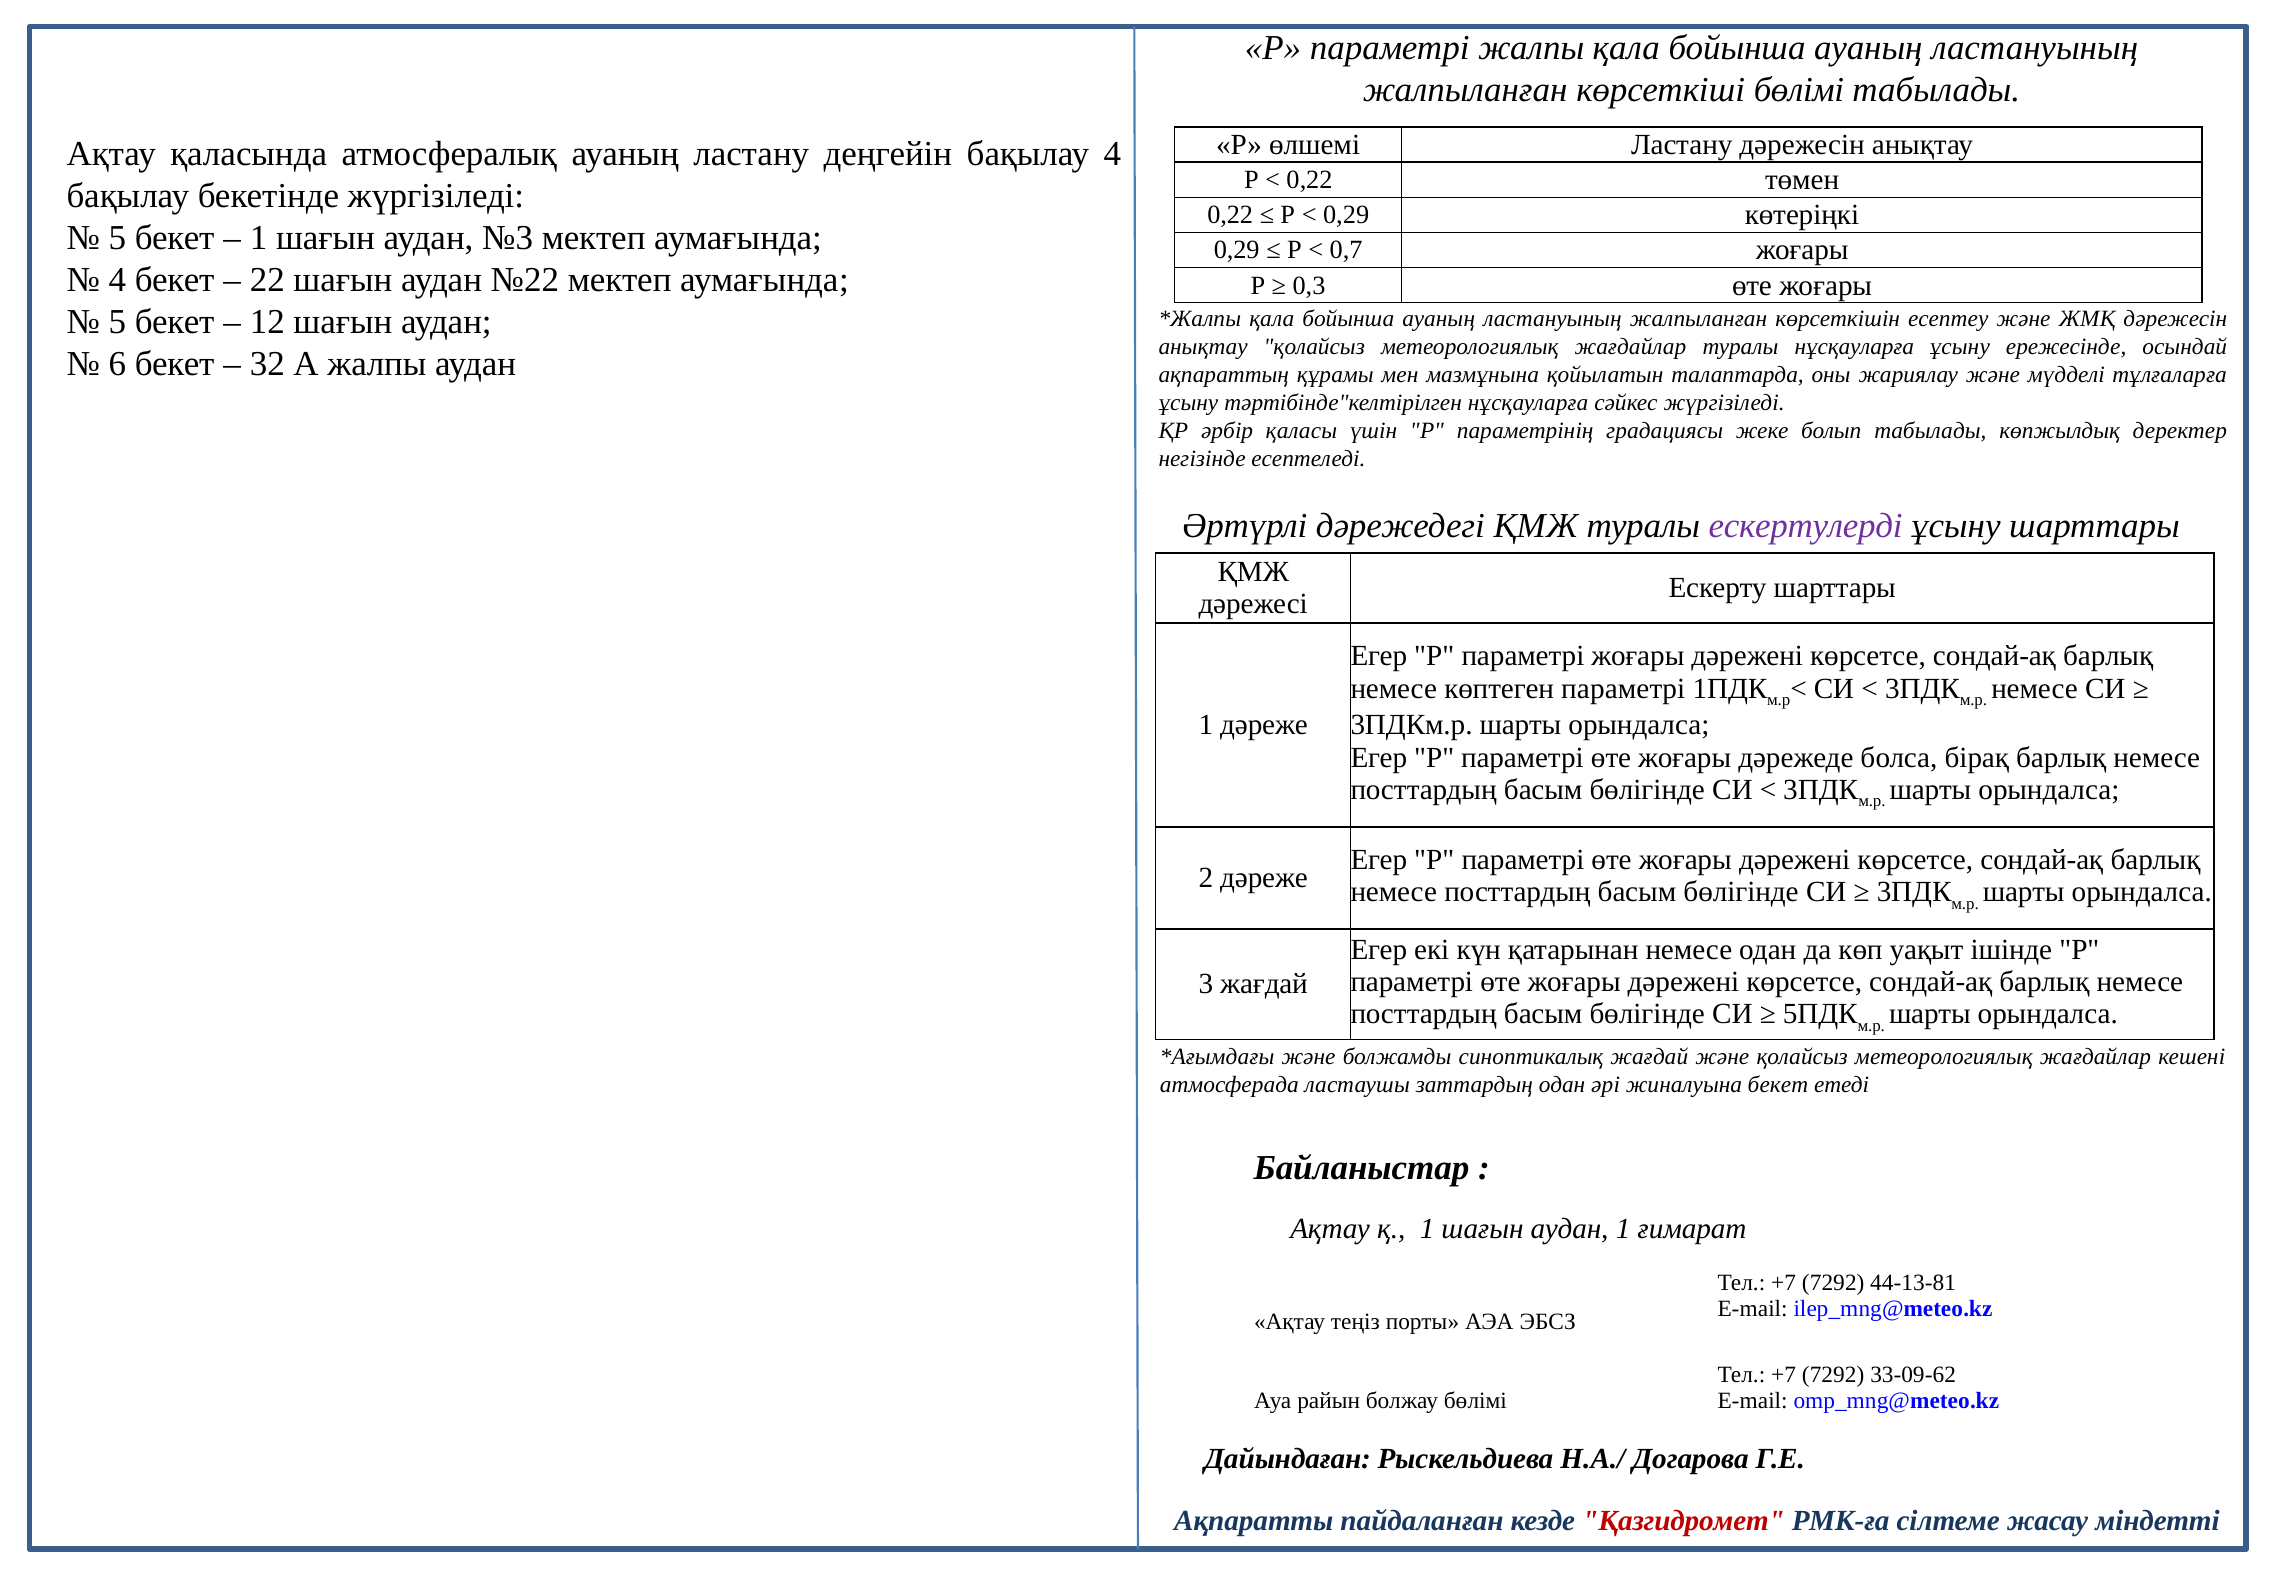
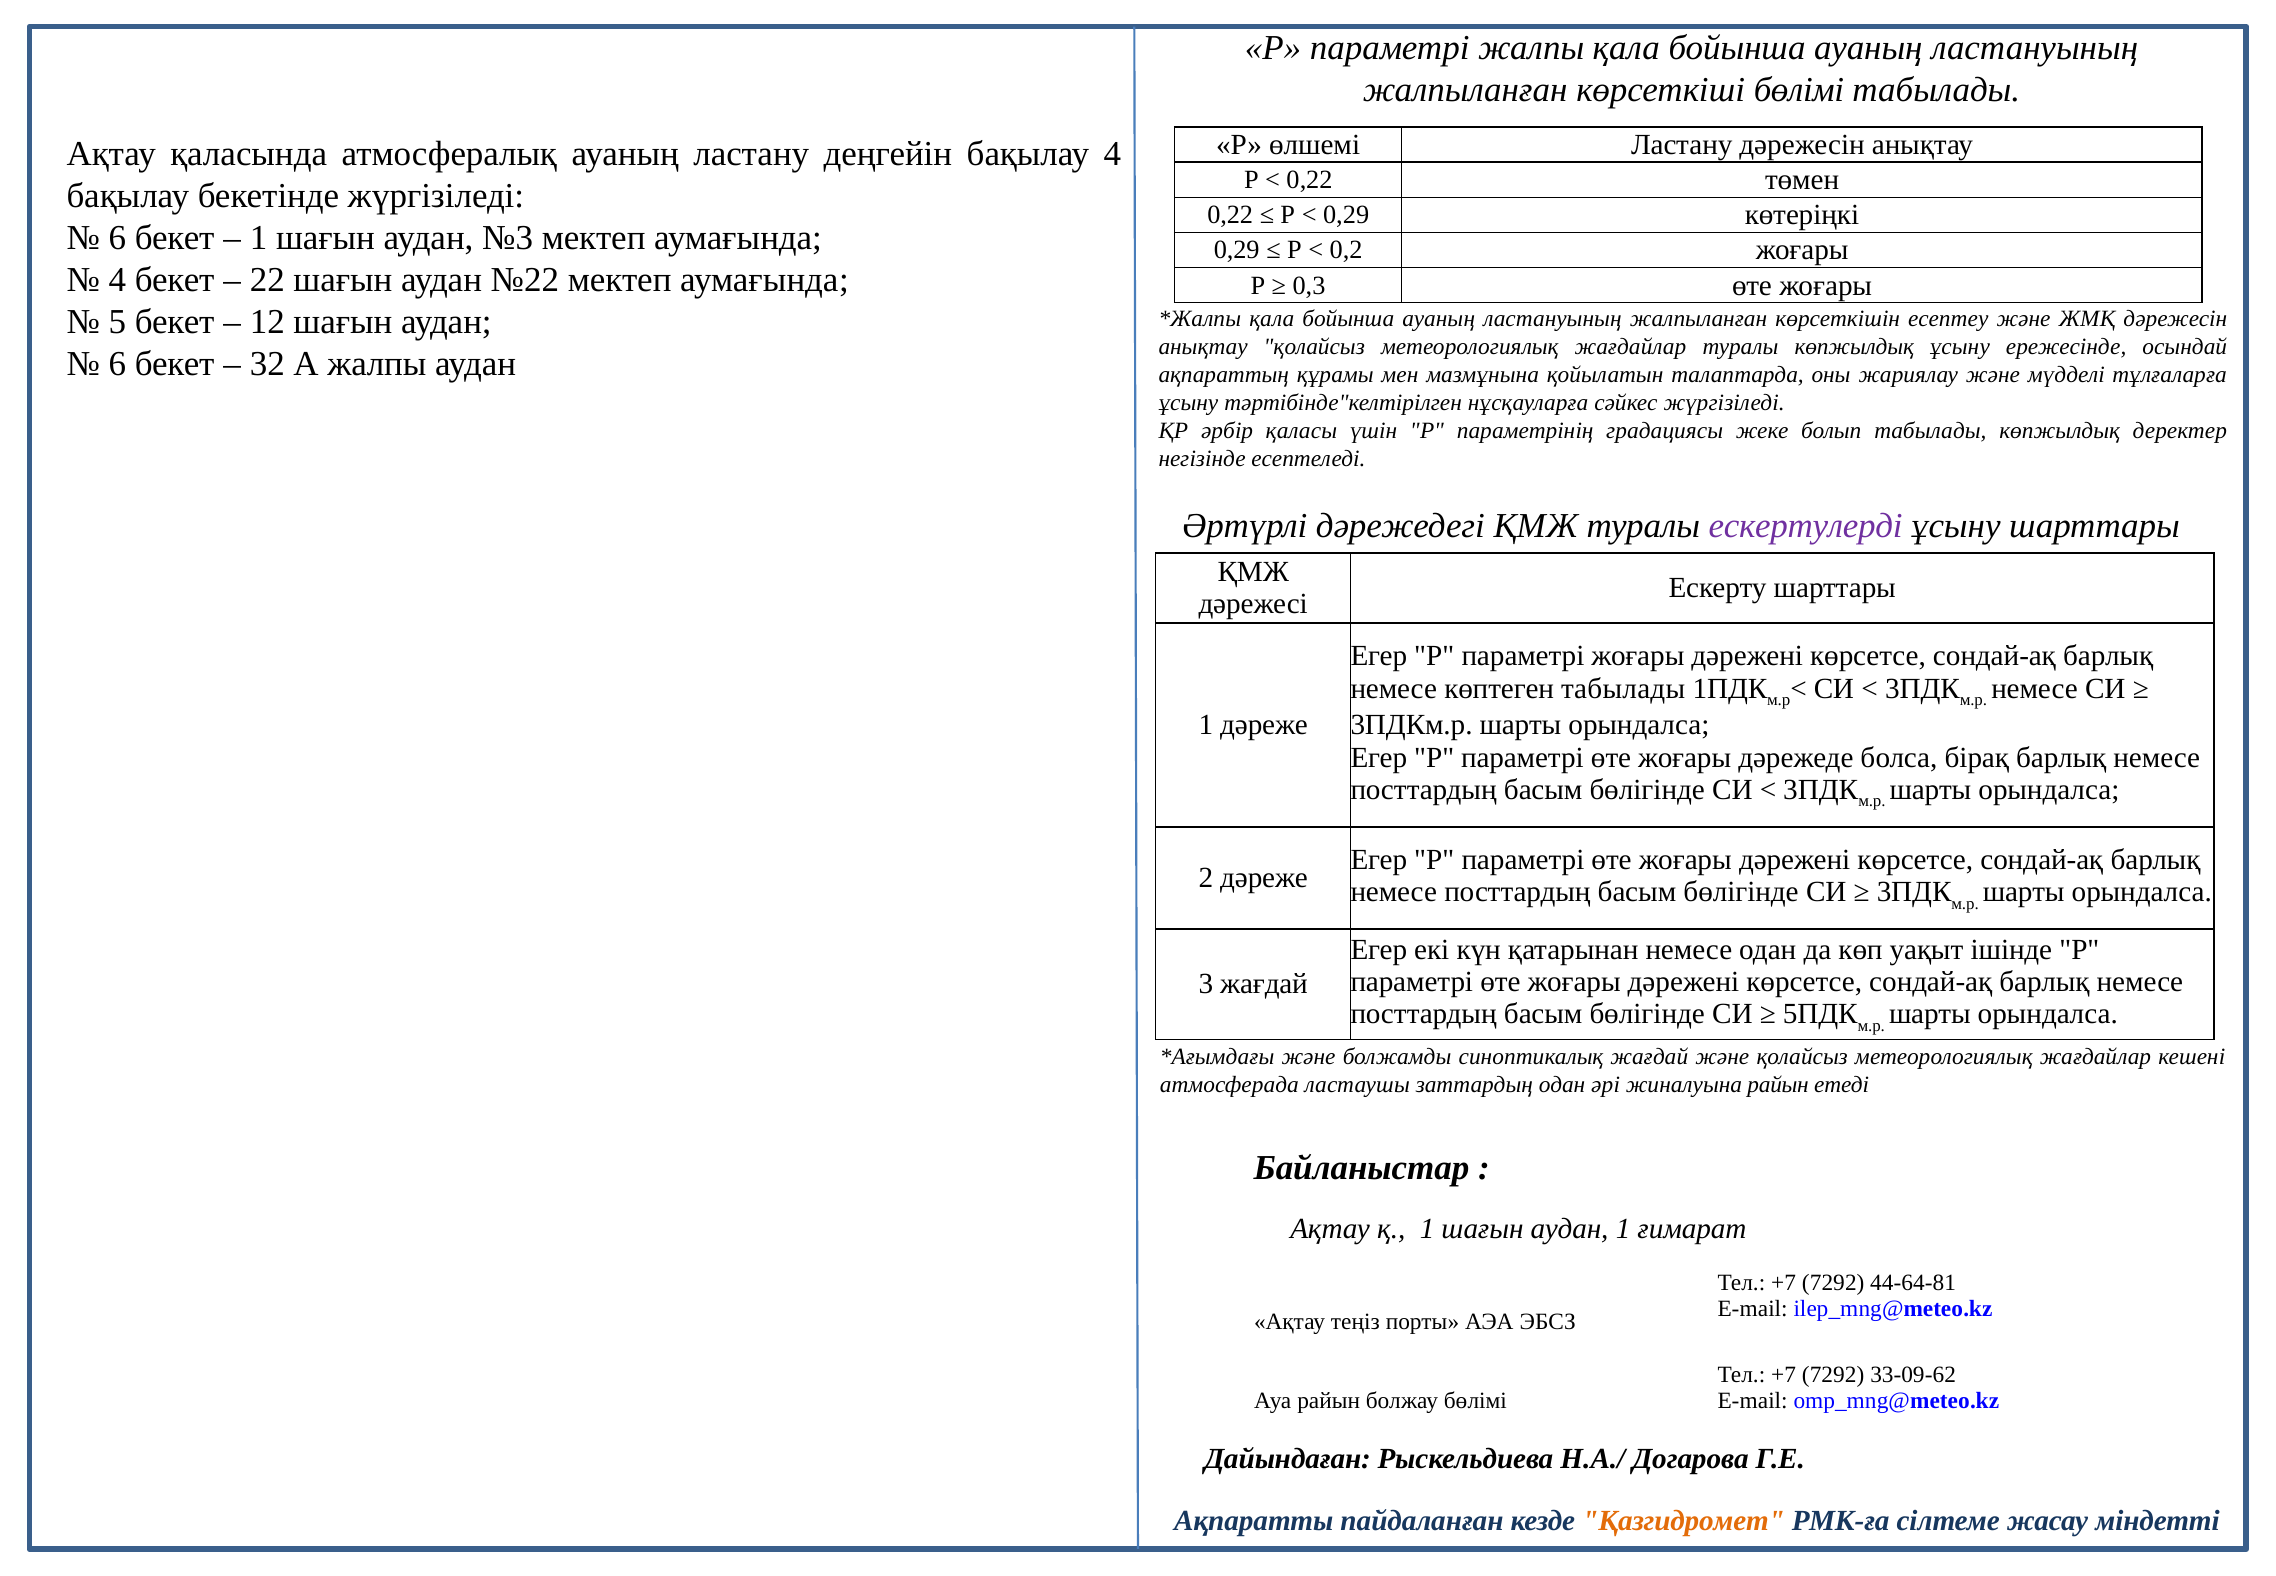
5: 5 -> 6 (117, 238)
0,7: 0,7 -> 0,2 (1346, 250)
туралы нұсқауларға: нұсқауларға -> көпжылдық (1854, 347)
көптеген параметрі: параметрі -> табылады (1623, 688)
жиналуына бекет: бекет -> райын (1778, 1084)
44-13-81: 44-13-81 -> 44-64-81 (1913, 1282)
Қазгидромет colour: red -> orange (1684, 1520)
